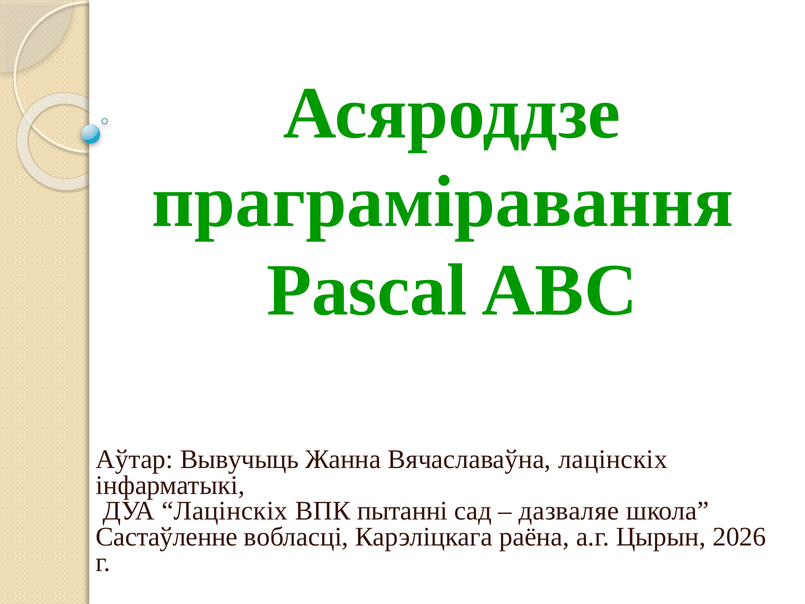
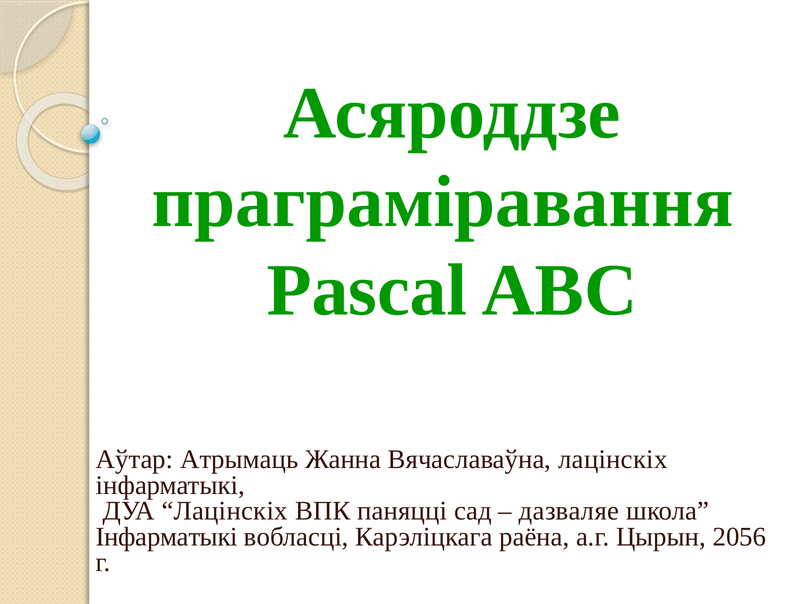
Вывучыць: Вывучыць -> Атрымаць (239, 459)
пытанні: пытанні -> паняцці (402, 511)
Састаўленне: Састаўленне -> Інфарматыкі (167, 537)
2026: 2026 -> 2056 (739, 537)
